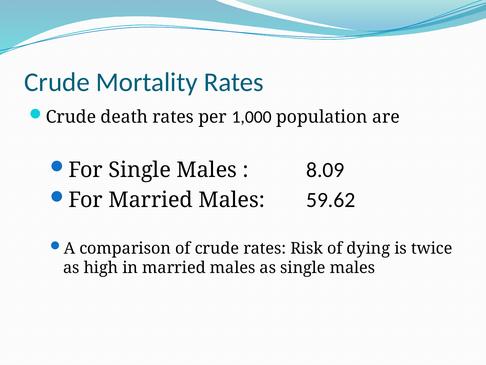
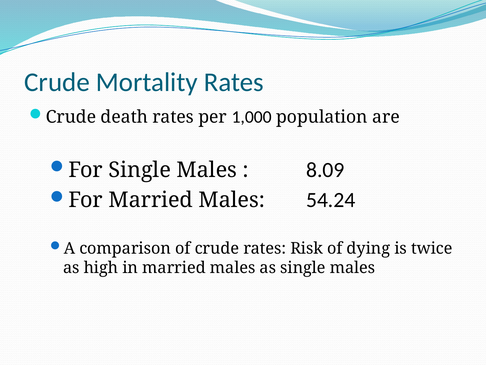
59.62: 59.62 -> 54.24 (331, 200)
